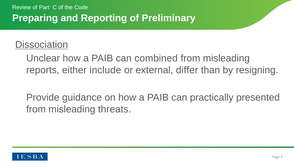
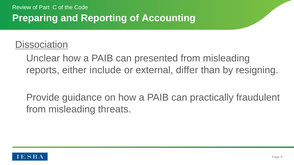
Preliminary: Preliminary -> Accounting (169, 18)
combined: combined -> presented (156, 59)
presented: presented -> fraudulent (258, 98)
